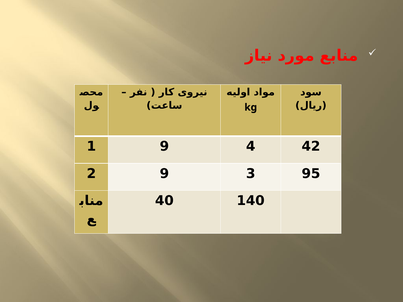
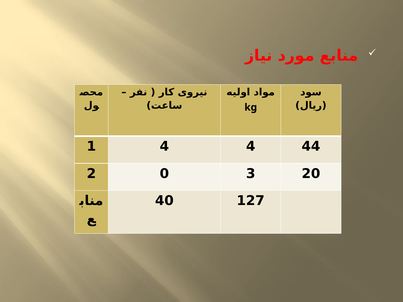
1 9: 9 -> 4 (164, 147)
42: 42 -> 44 (311, 147)
2 9: 9 -> 0 (164, 174)
95: 95 -> 20 (311, 174)
140: 140 -> 127 (251, 201)
